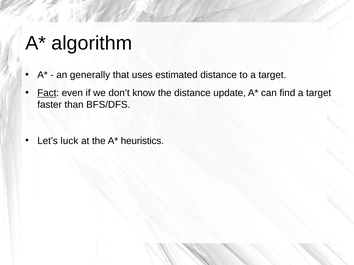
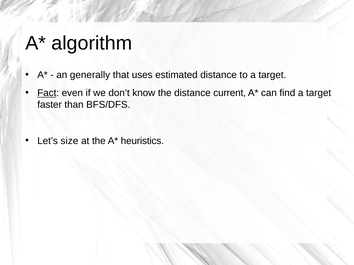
update: update -> current (230, 93)
luck: luck -> size (69, 141)
